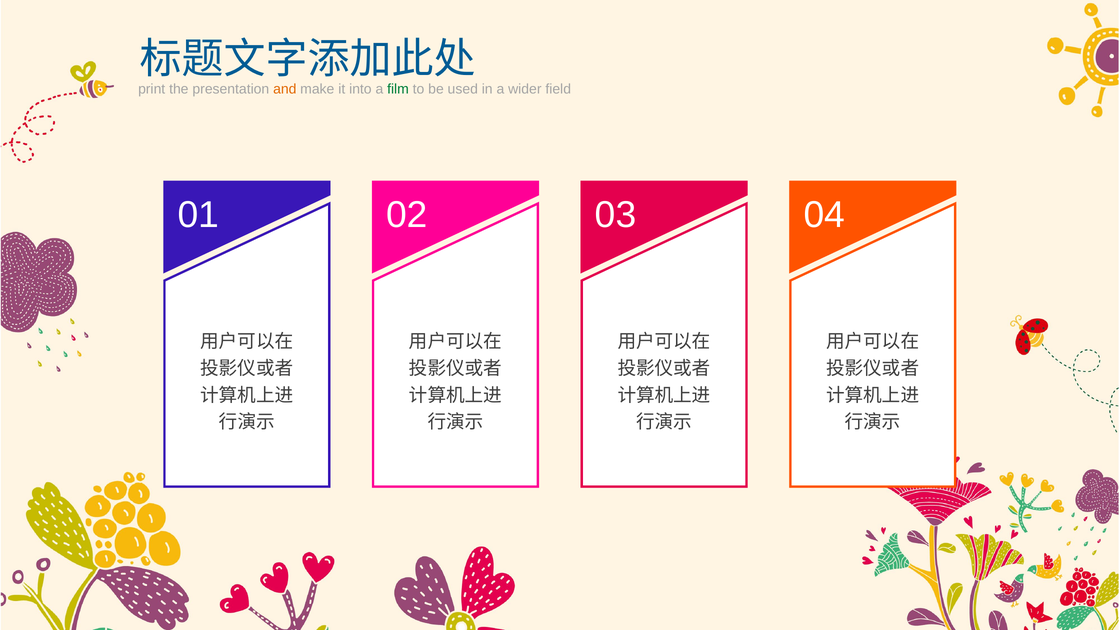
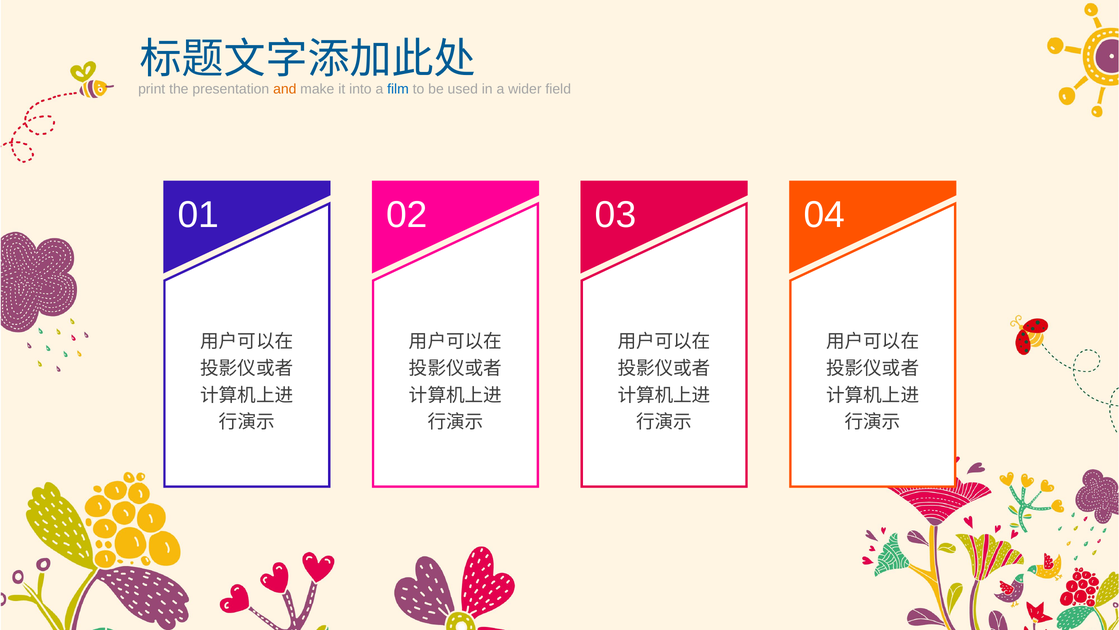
film colour: green -> blue (398, 89)
